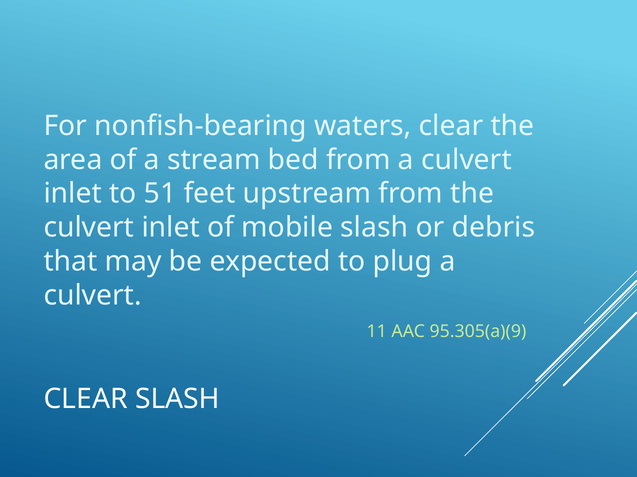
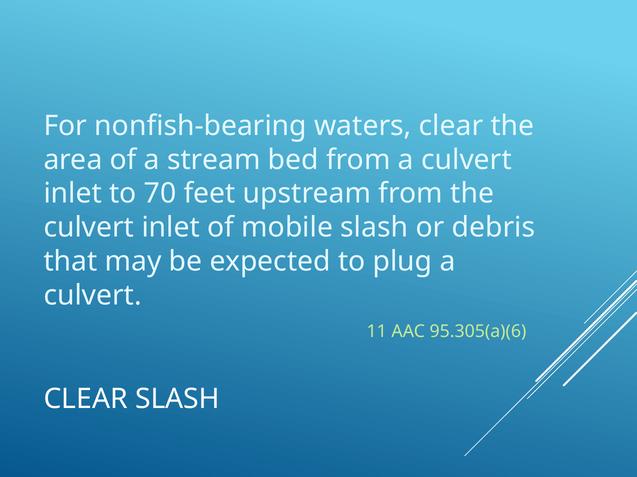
51: 51 -> 70 (160, 194)
95.305(a)(9: 95.305(a)(9 -> 95.305(a)(6 (478, 332)
